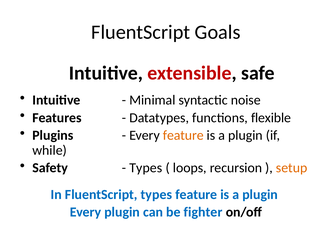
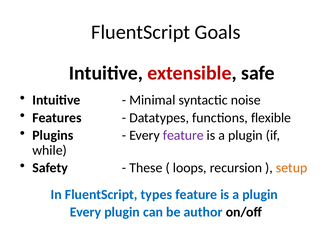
feature colour: orange -> purple (183, 135)
Types: Types -> These (146, 168)
fighter: fighter -> author (203, 212)
